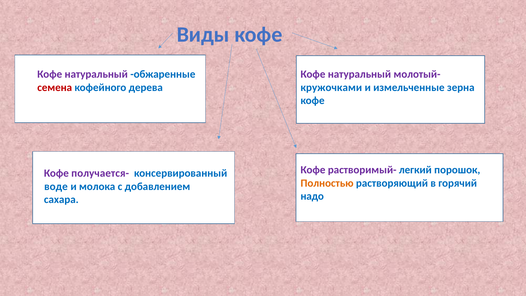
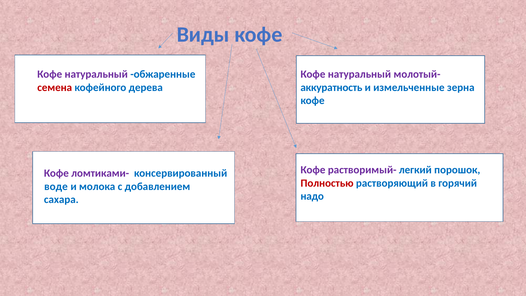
кружочками: кружочками -> аккуратность (331, 87)
получается-: получается- -> ломтиками- (100, 173)
Полностью colour: orange -> red (327, 183)
